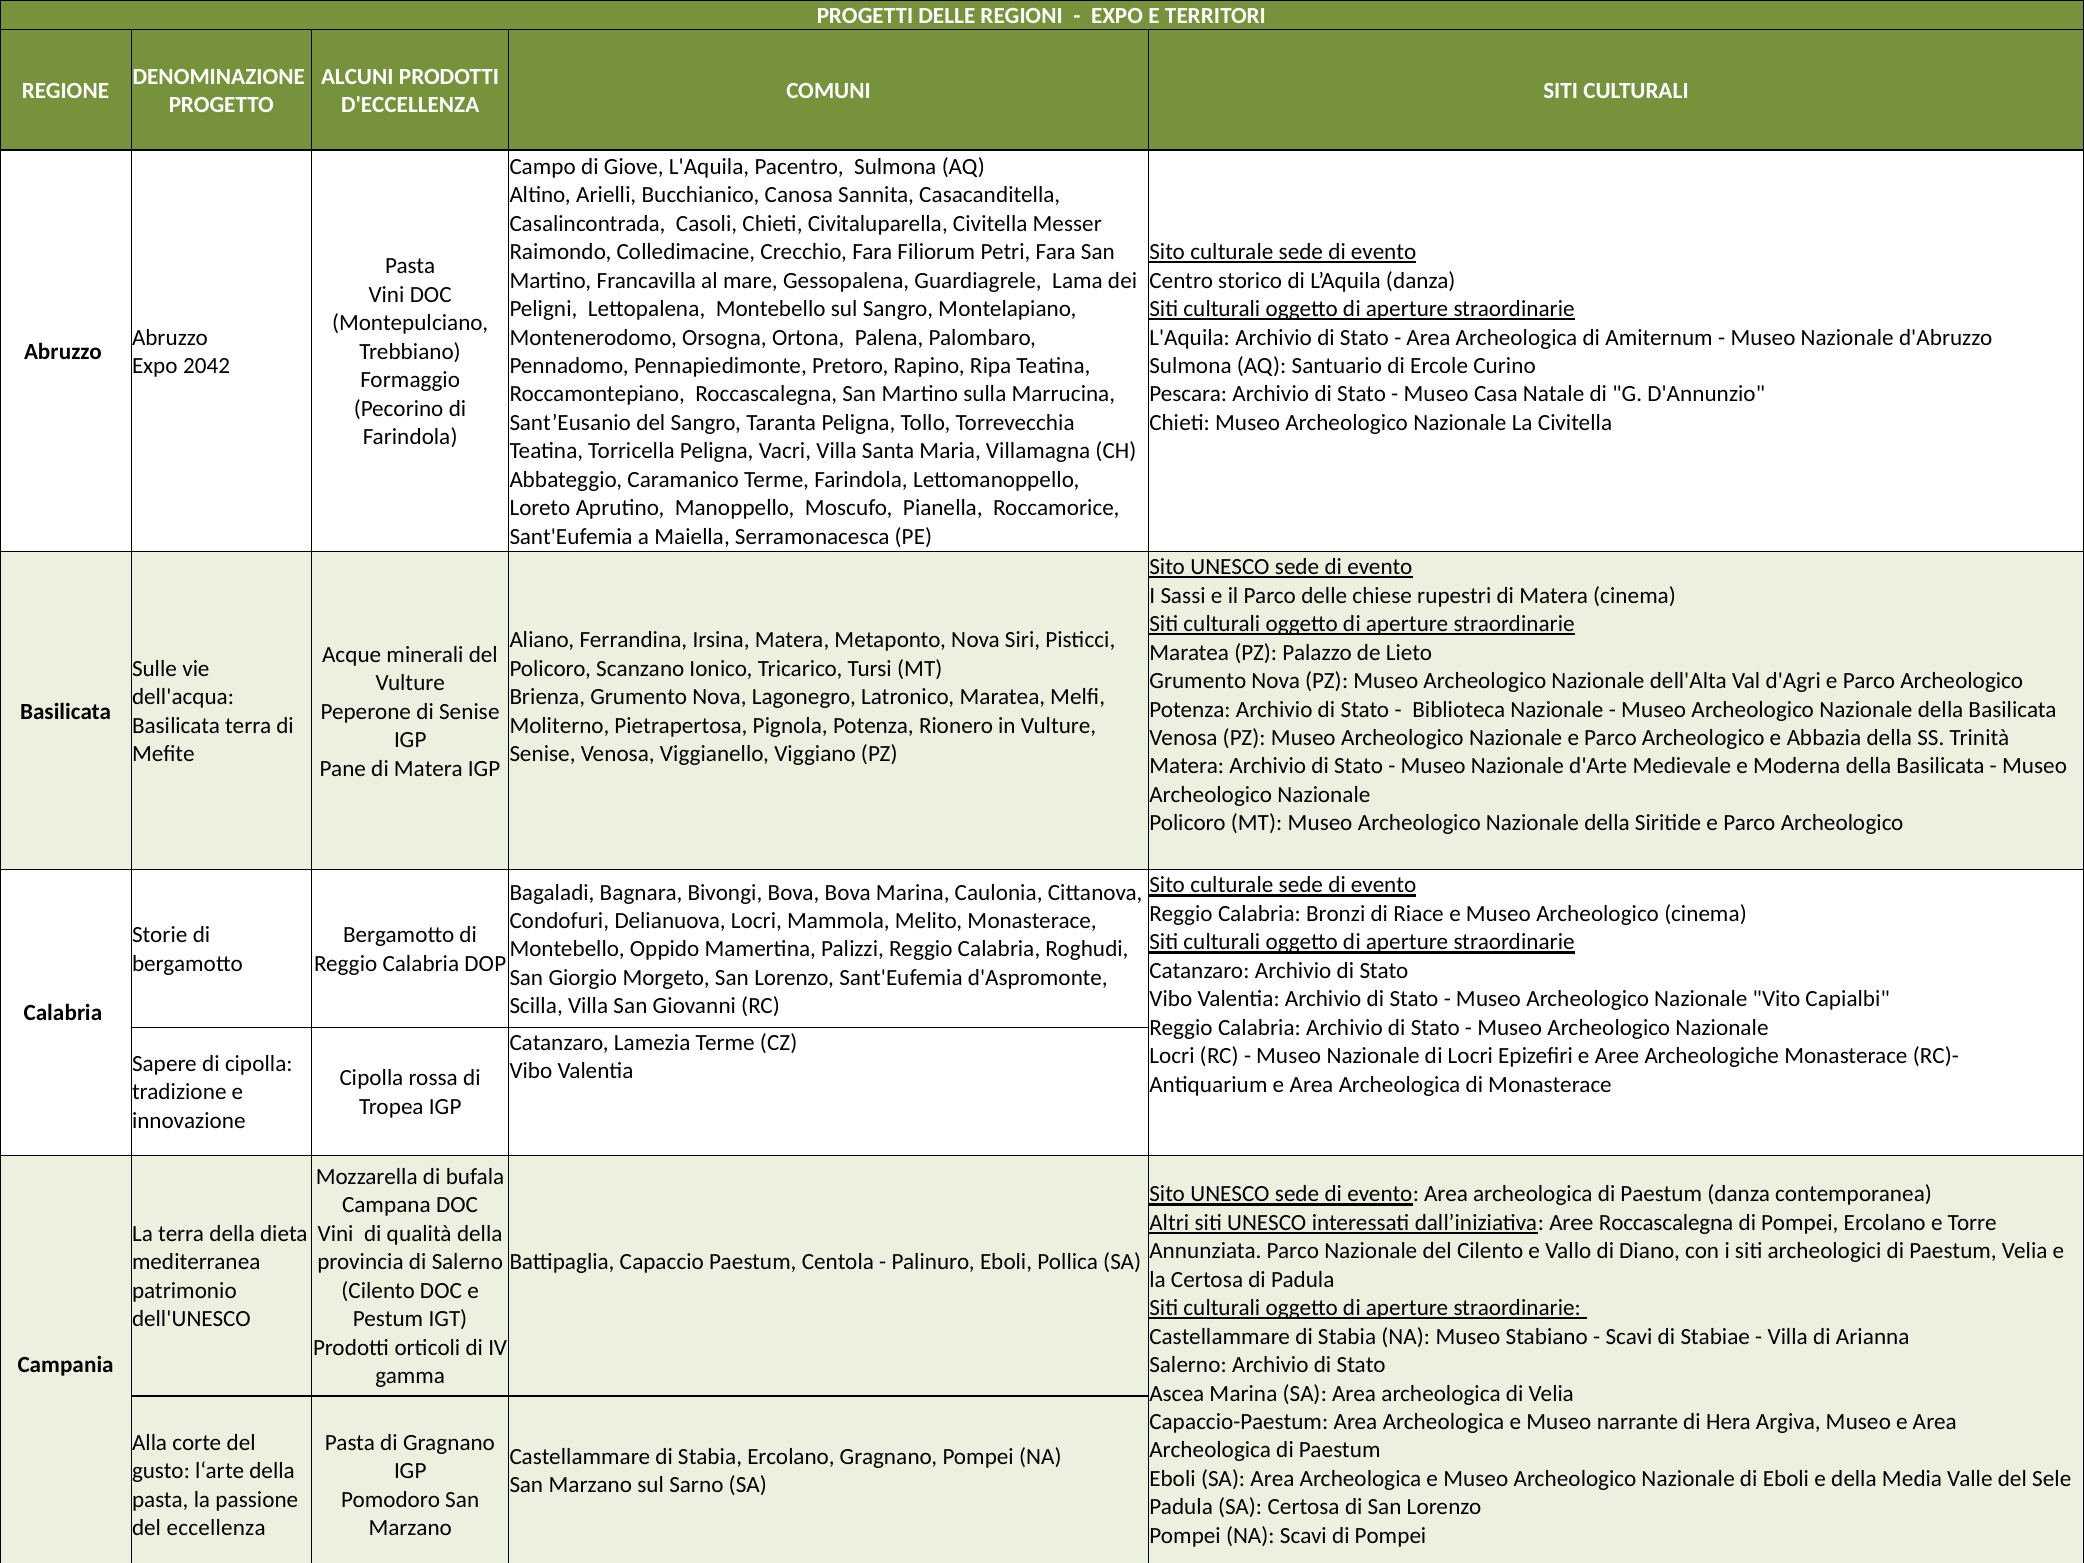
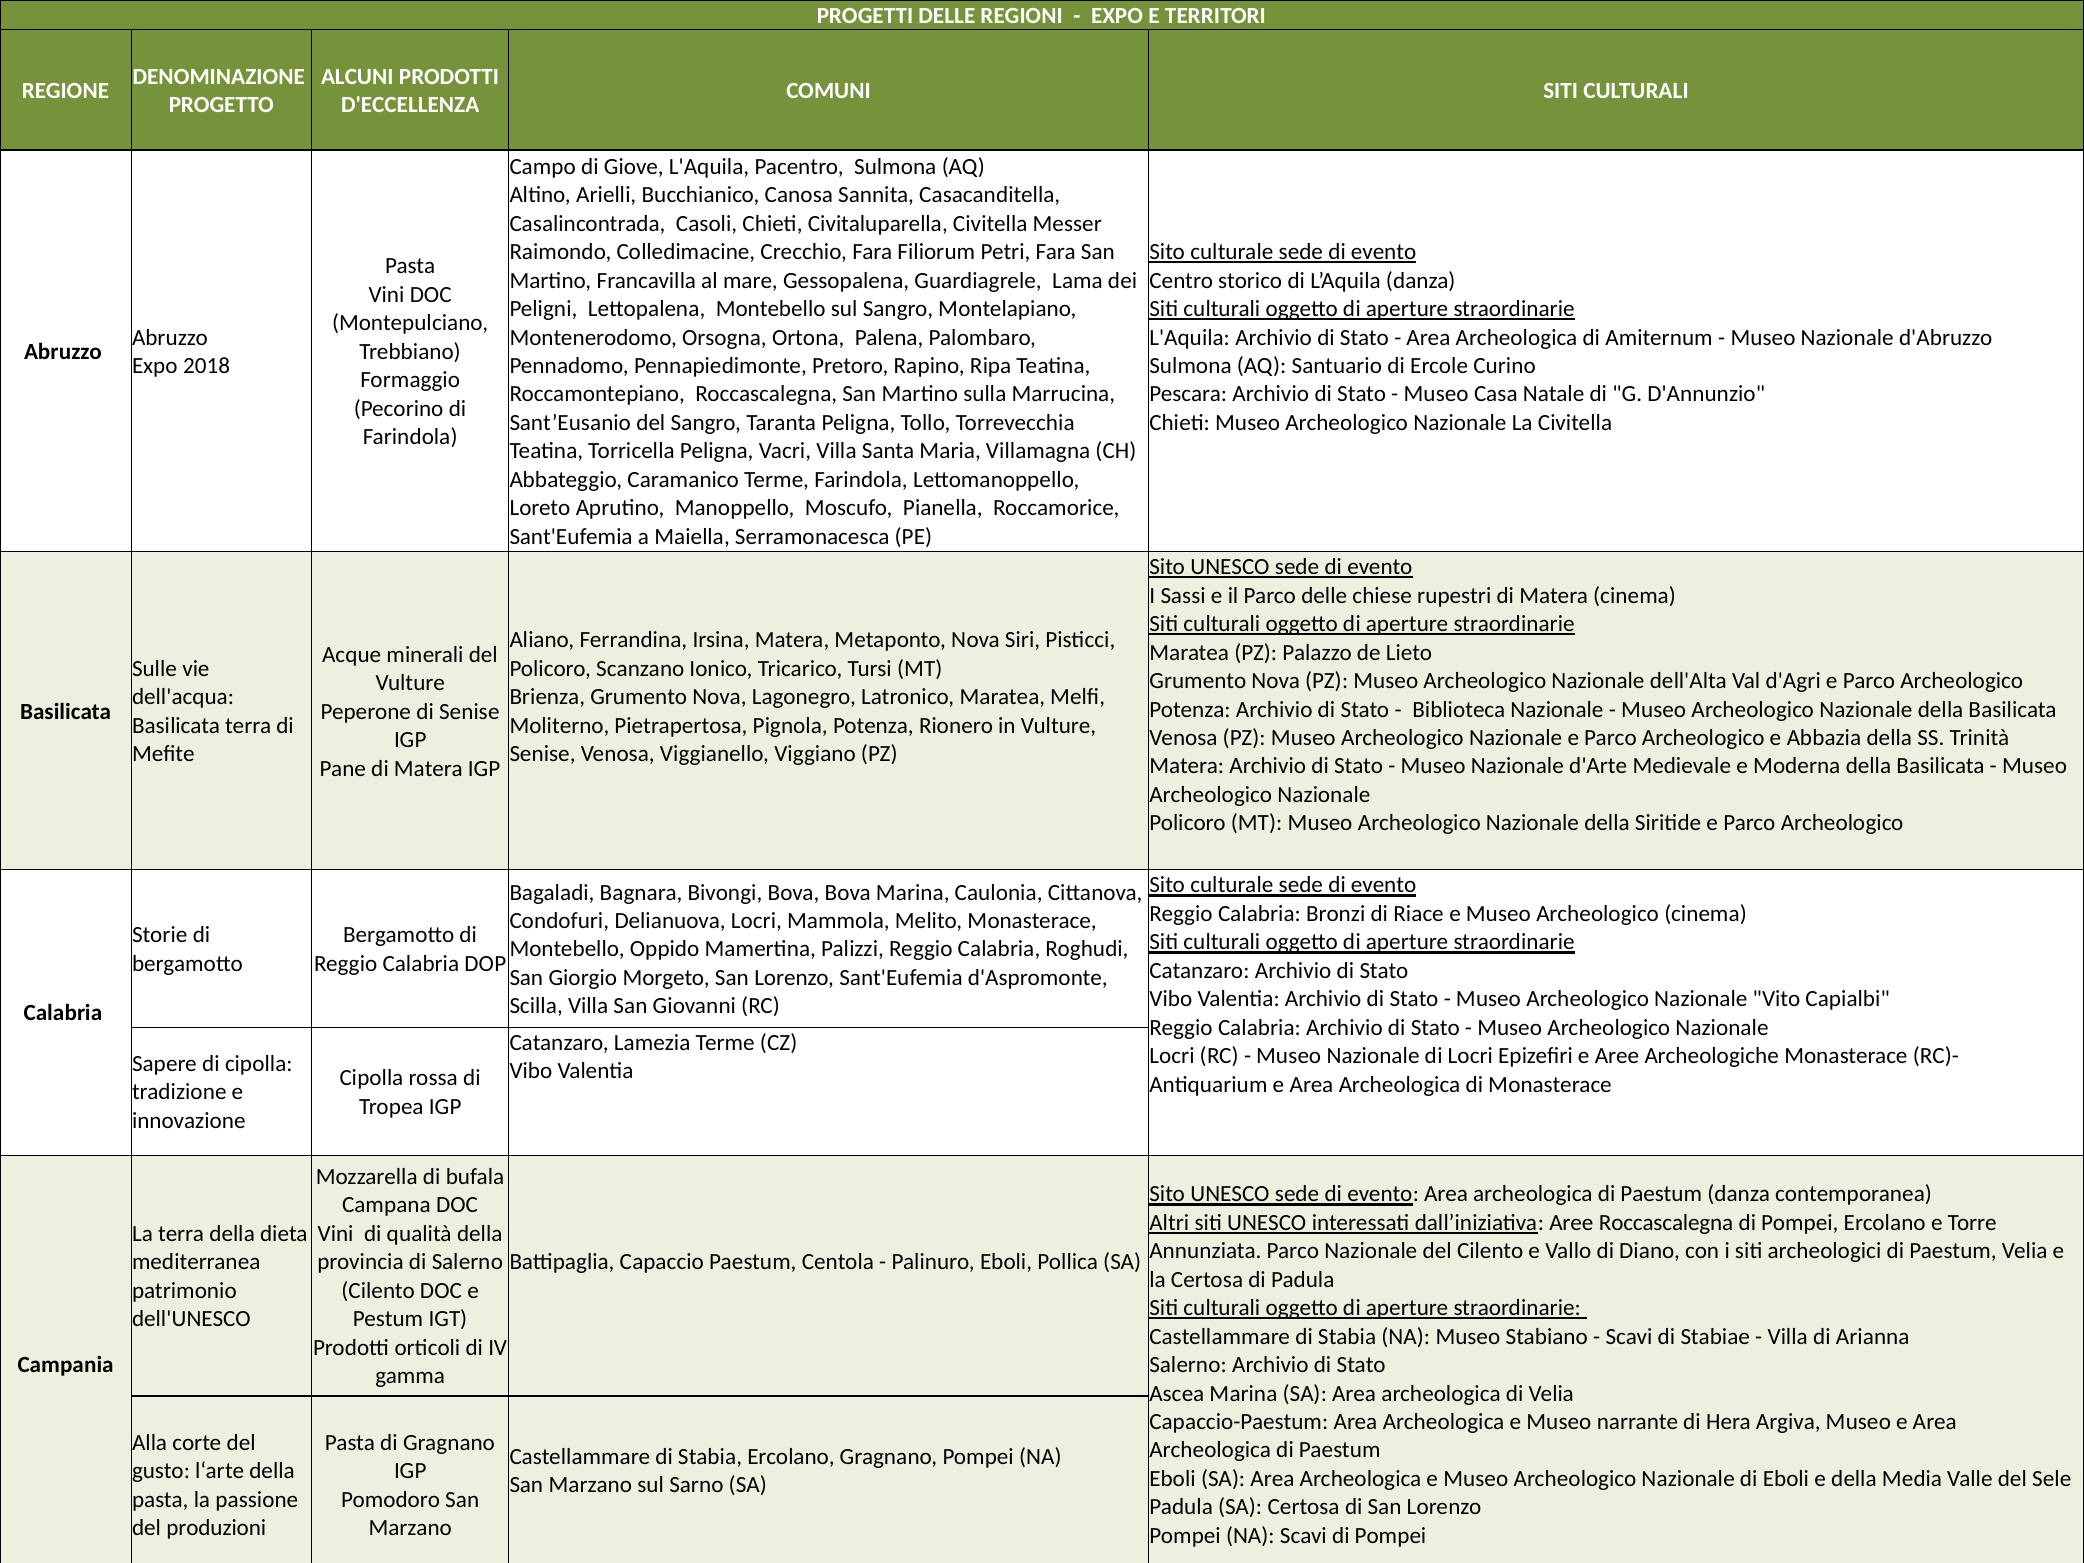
2042: 2042 -> 2018 (207, 366)
eccellenza: eccellenza -> produzioni (216, 1528)
